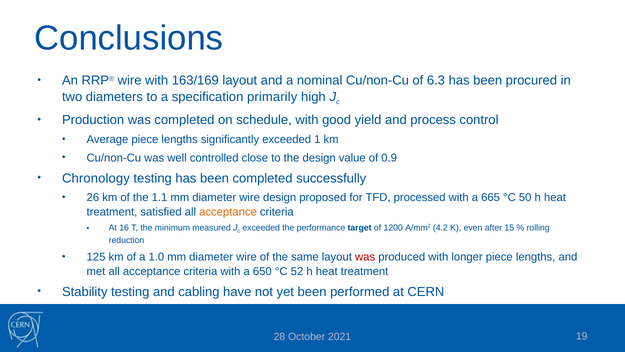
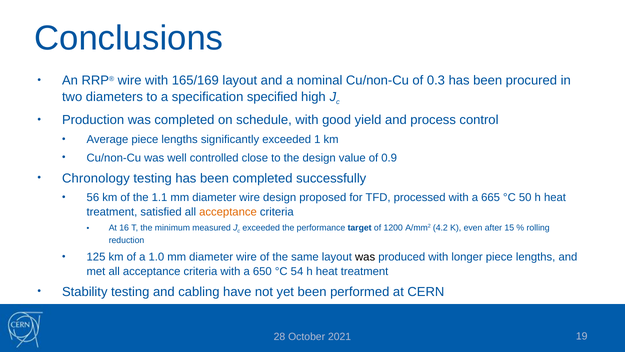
163/169: 163/169 -> 165/169 (195, 81)
6.3: 6.3 -> 0.3 (436, 81)
primarily: primarily -> specified (272, 97)
26: 26 -> 56 (93, 197)
was colour: red -> black (365, 257)
52: 52 -> 54 (297, 271)
